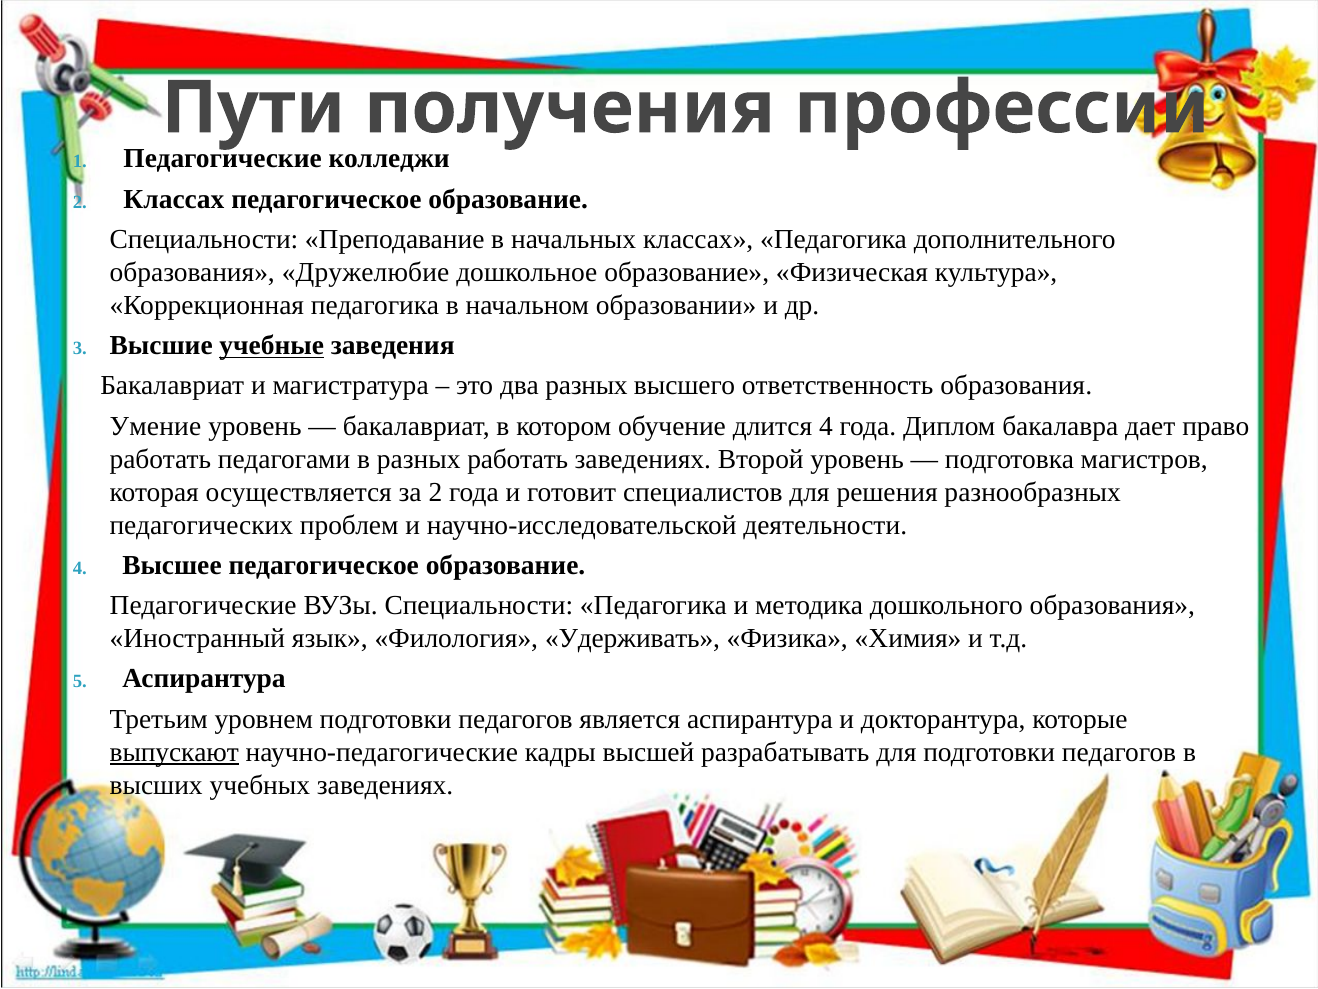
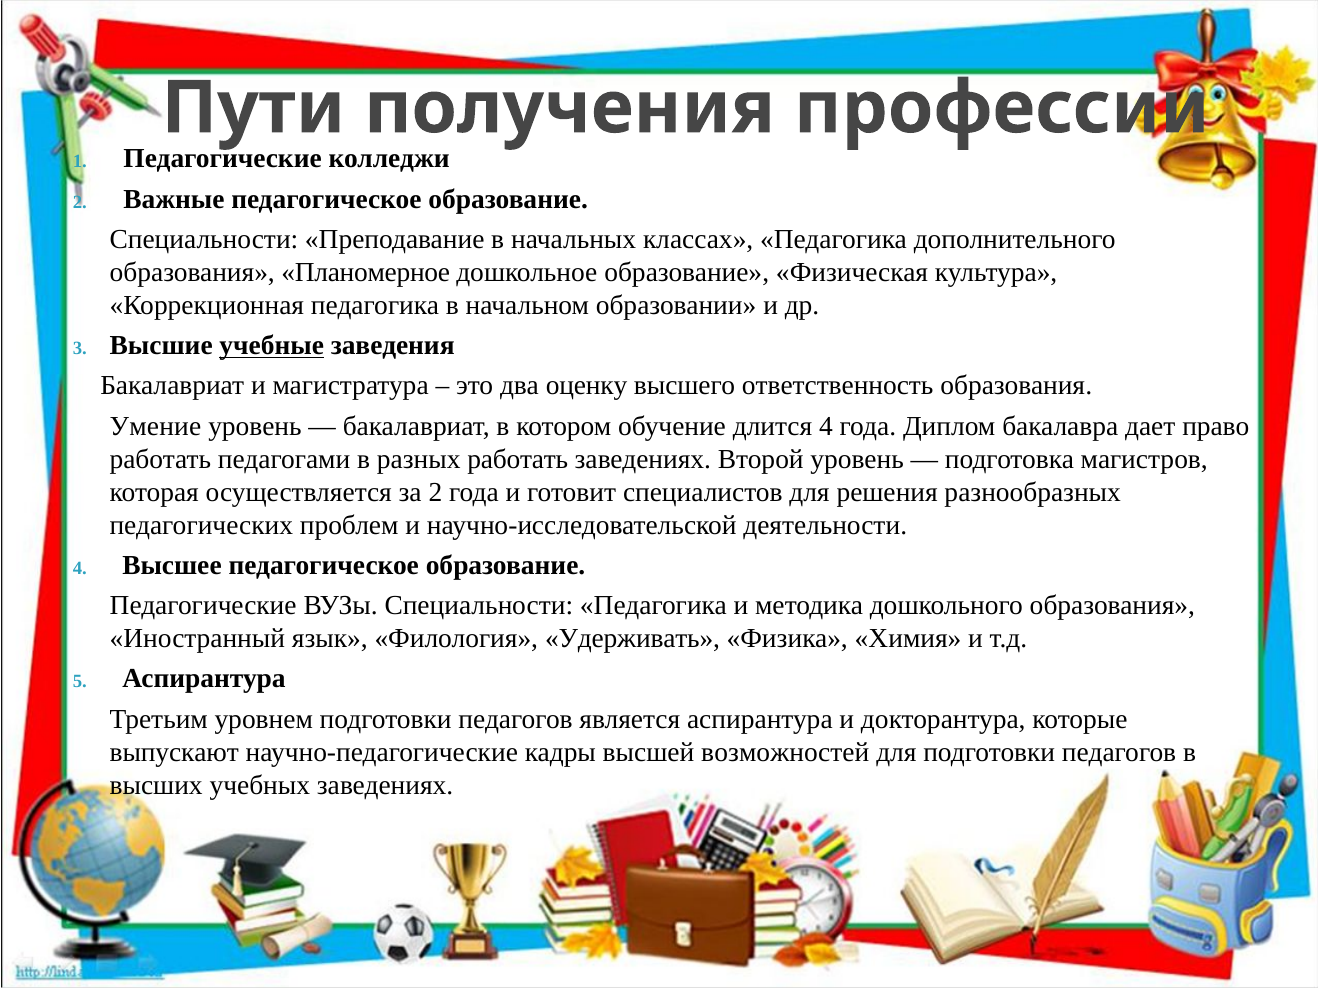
2 Классах: Классах -> Важные (174, 199)
Дружелюбие: Дружелюбие -> Планомерное (366, 272)
два разных: разных -> оценку (587, 386)
выпускают underline: present -> none (174, 752)
разрабатывать: разрабатывать -> возможностей (785, 752)
